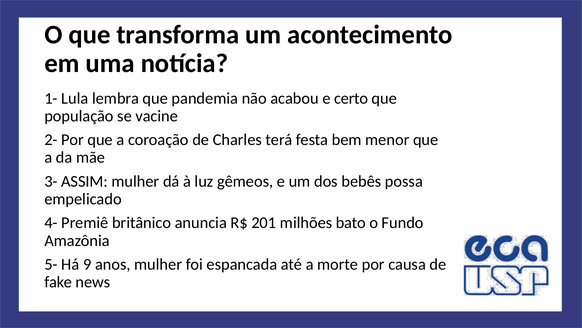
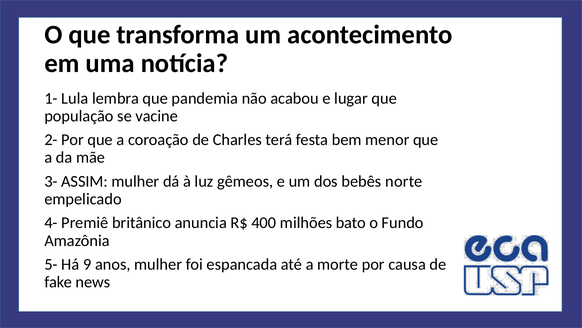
certo: certo -> lugar (351, 98)
possa: possa -> norte (404, 181)
201: 201 -> 400 (264, 222)
